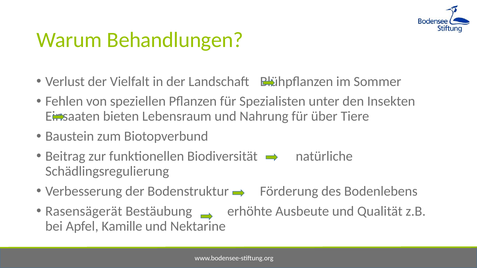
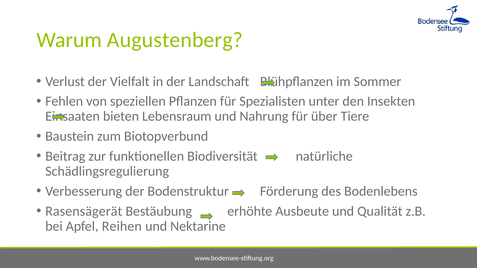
Behandlungen: Behandlungen -> Augustenberg (175, 40)
Kamille: Kamille -> Reihen (122, 226)
